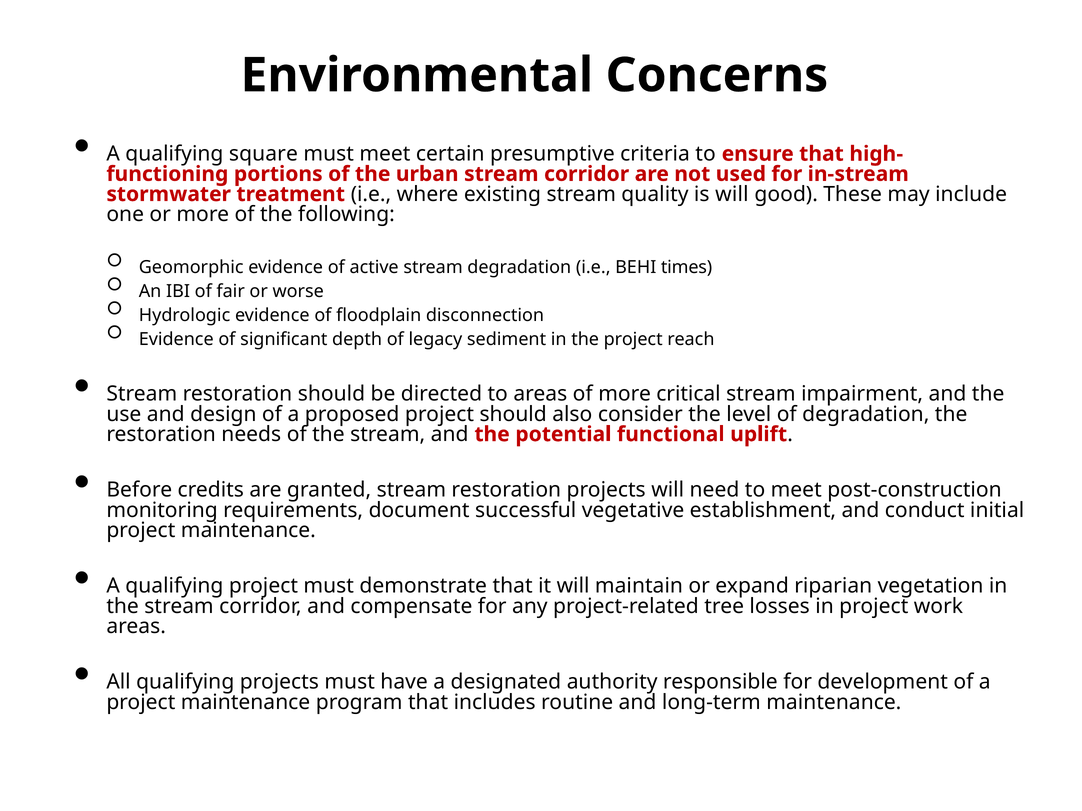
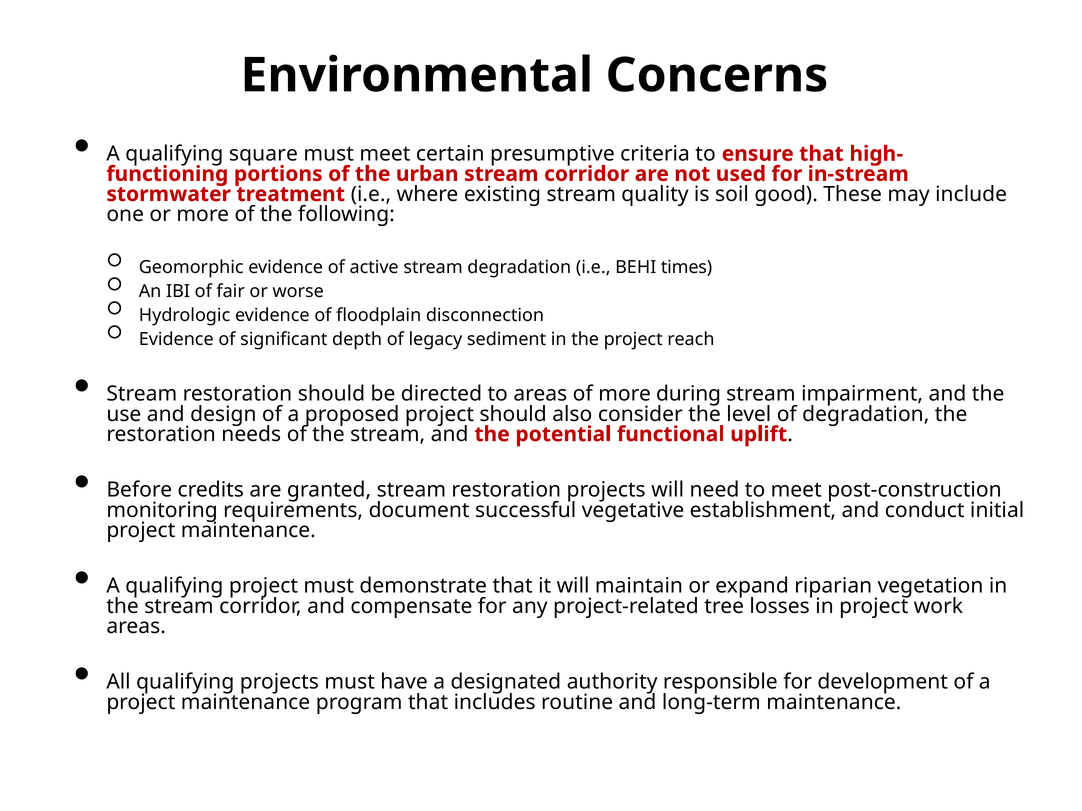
is will: will -> soil (732, 194)
critical: critical -> during (689, 394)
